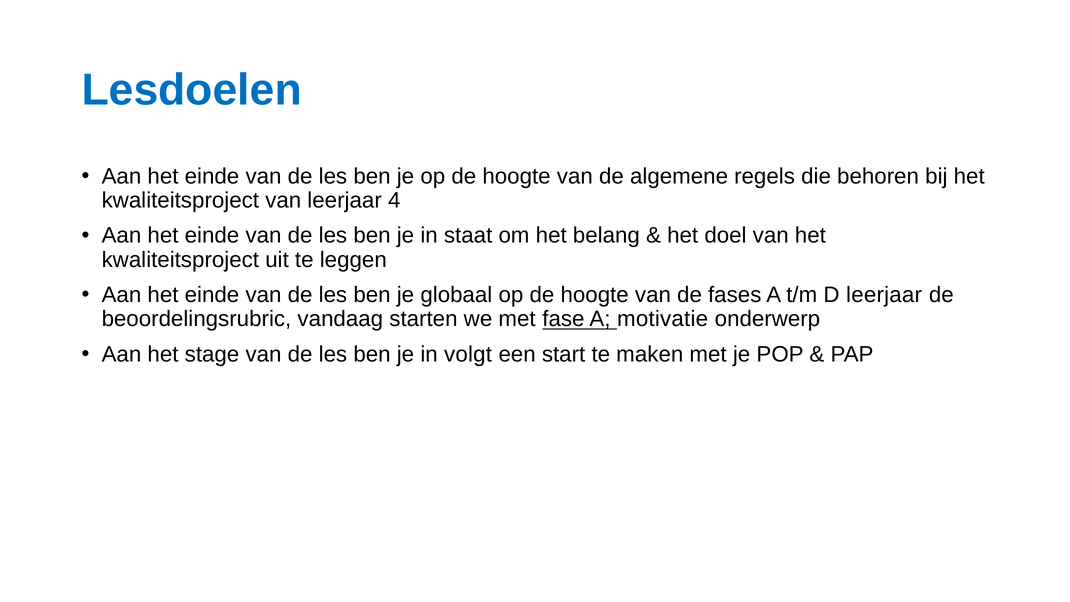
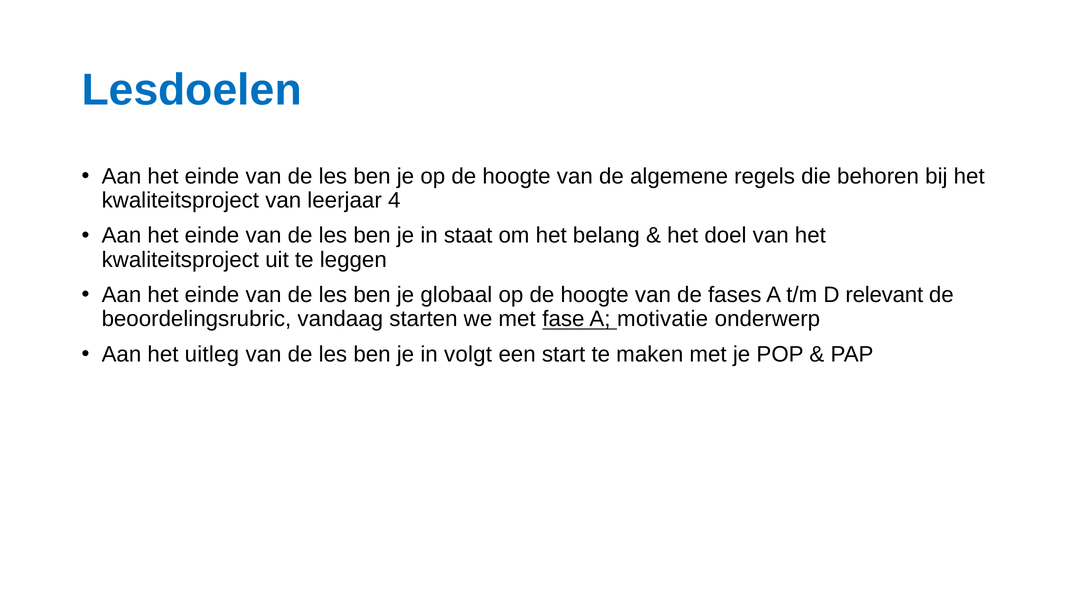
D leerjaar: leerjaar -> relevant (884, 295)
stage: stage -> uitleg (212, 354)
